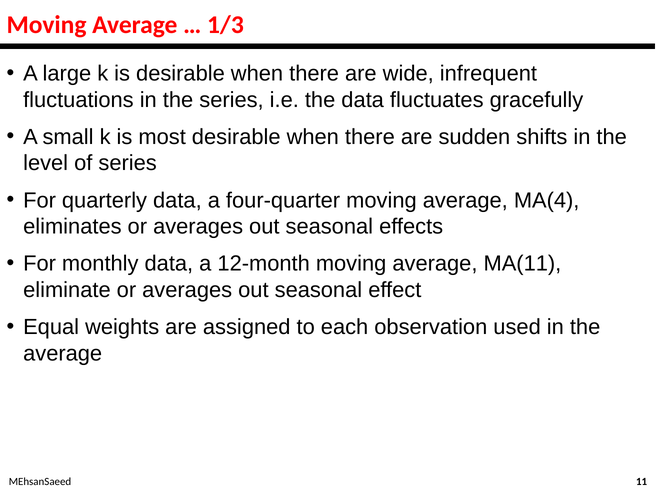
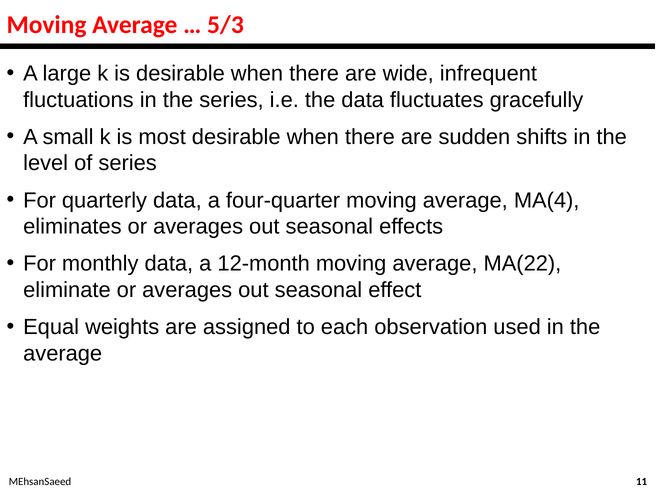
1/3: 1/3 -> 5/3 (225, 25)
MA(11: MA(11 -> MA(22 (522, 264)
